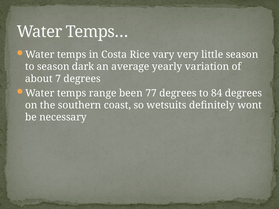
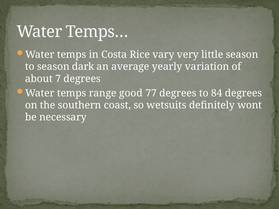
been: been -> good (131, 93)
